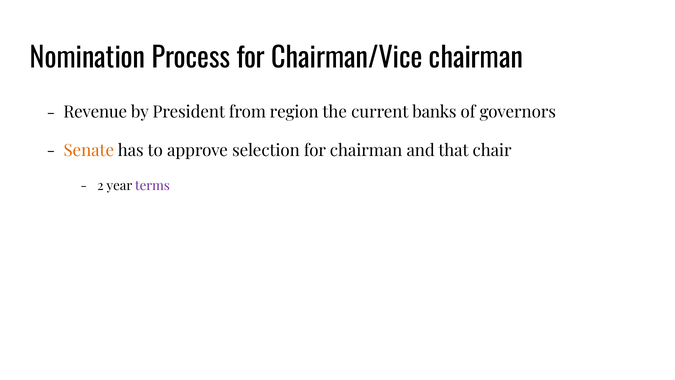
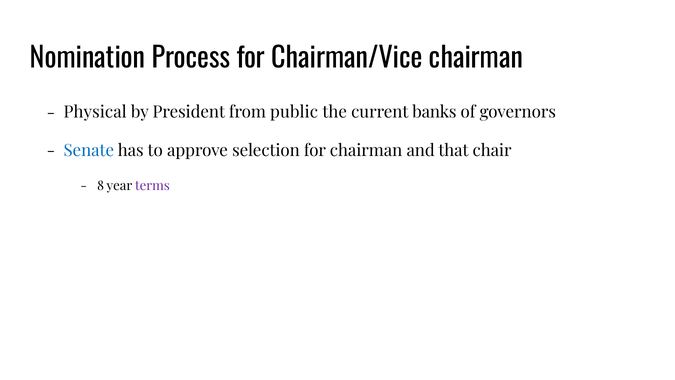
Revenue: Revenue -> Physical (95, 112)
region: region -> public (294, 112)
Senate colour: orange -> blue (89, 150)
2: 2 -> 8 (101, 186)
